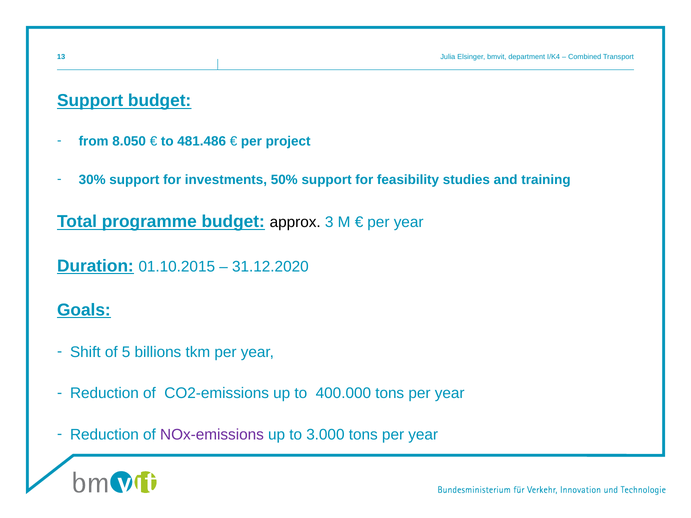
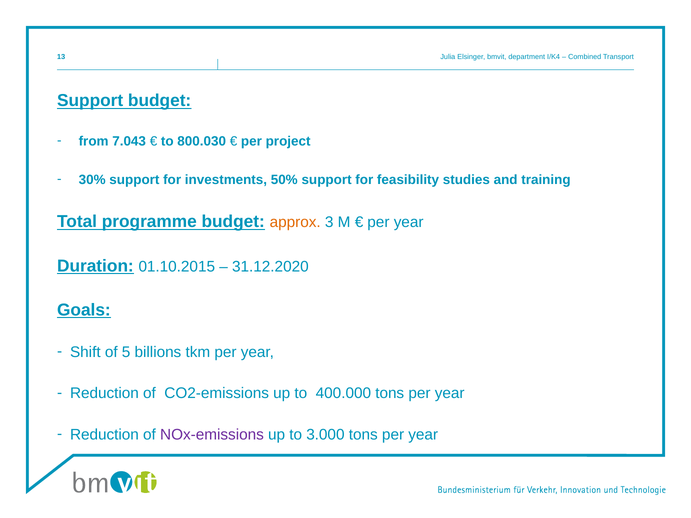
8.050: 8.050 -> 7.043 (129, 141)
481.486: 481.486 -> 800.030 (202, 141)
approx colour: black -> orange (295, 223)
